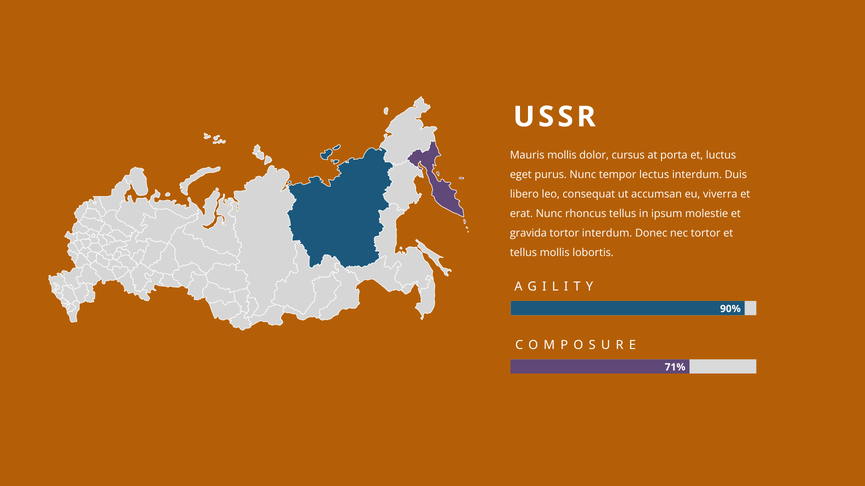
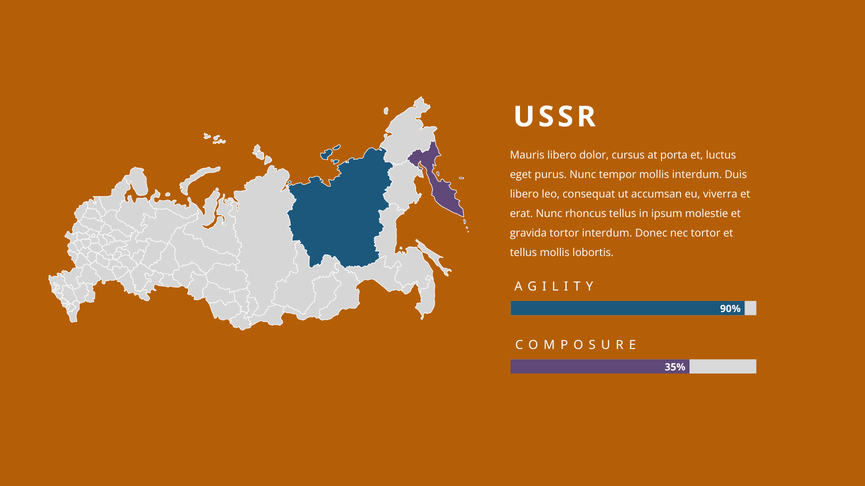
Mauris mollis: mollis -> libero (562, 156)
tempor lectus: lectus -> mollis (654, 175)
71%: 71% -> 35% (675, 368)
